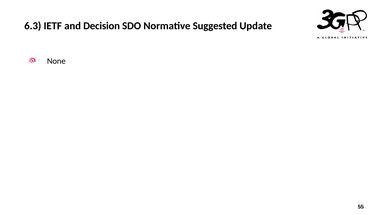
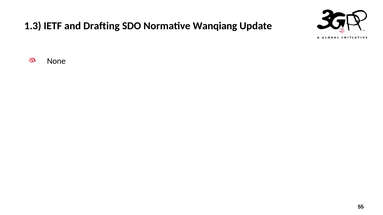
6.3: 6.3 -> 1.3 (33, 26)
Decision: Decision -> Drafting (102, 26)
Suggested: Suggested -> Wanqiang (215, 26)
